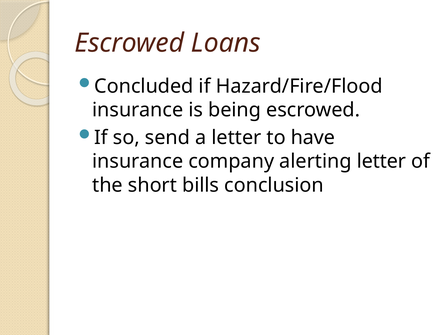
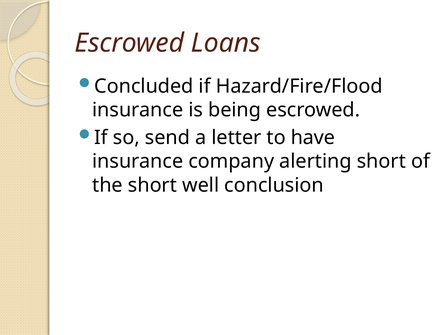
alerting letter: letter -> short (381, 161)
bills: bills -> well (201, 185)
